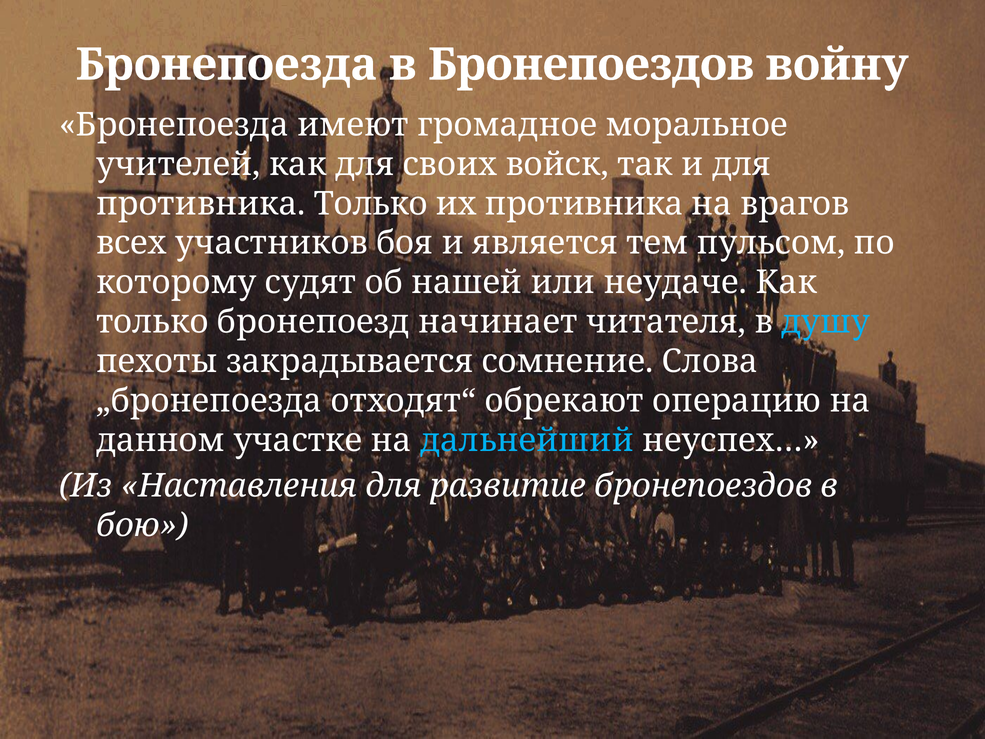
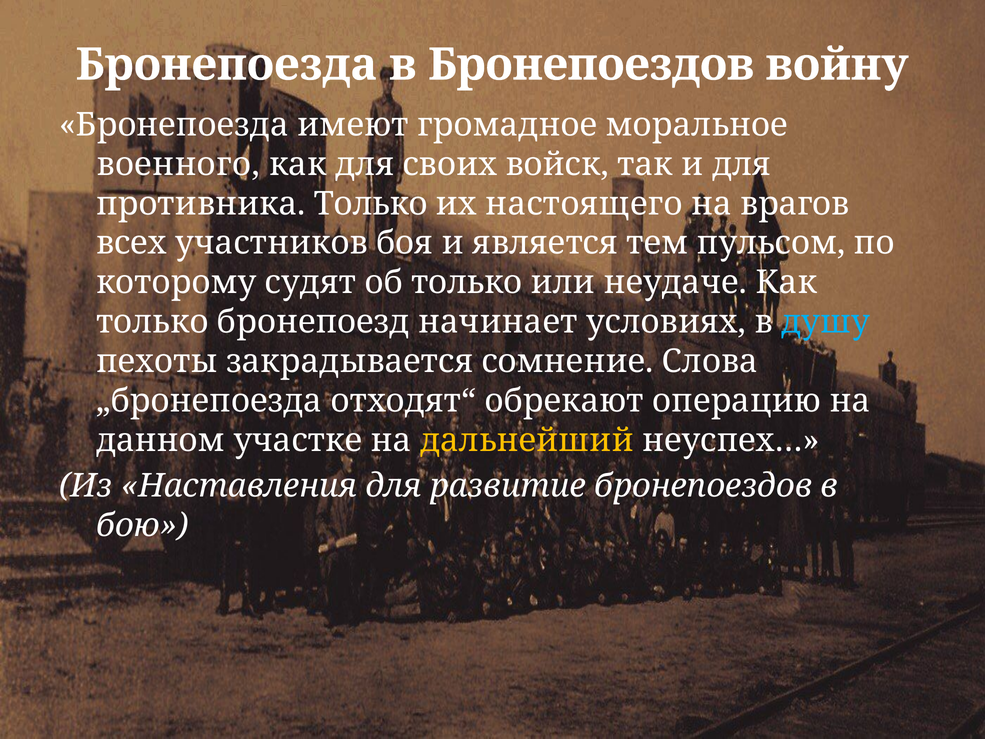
учителей: учителей -> военного (178, 164)
их противника: противника -> настоящего (584, 204)
об нашей: нашей -> только (467, 282)
читателя: читателя -> условиях (666, 322)
дальнейший colour: light blue -> yellow (527, 440)
